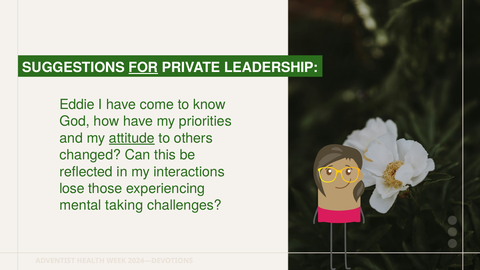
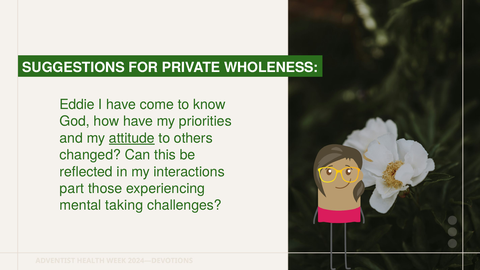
FOR underline: present -> none (143, 68)
LEADERSHIP: LEADERSHIP -> WHOLENESS (271, 68)
lose: lose -> part (72, 189)
